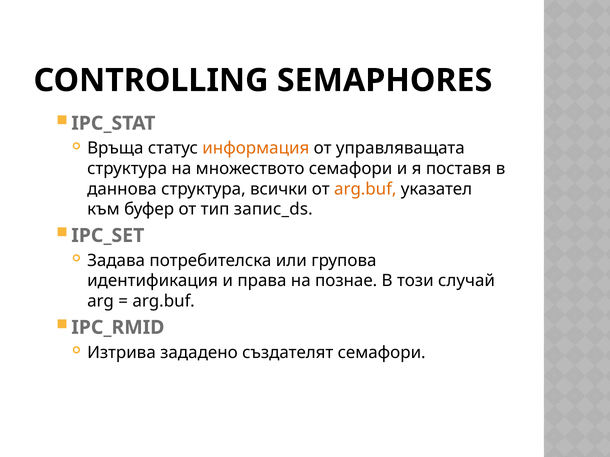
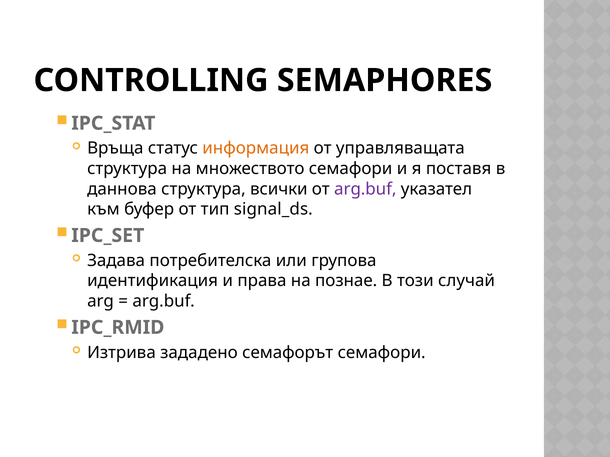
arg.buf colour: orange -> purple (365, 189)
запис_ds: запис_ds -> signal_ds (273, 210)
създателят: създателят -> семафорът (288, 353)
